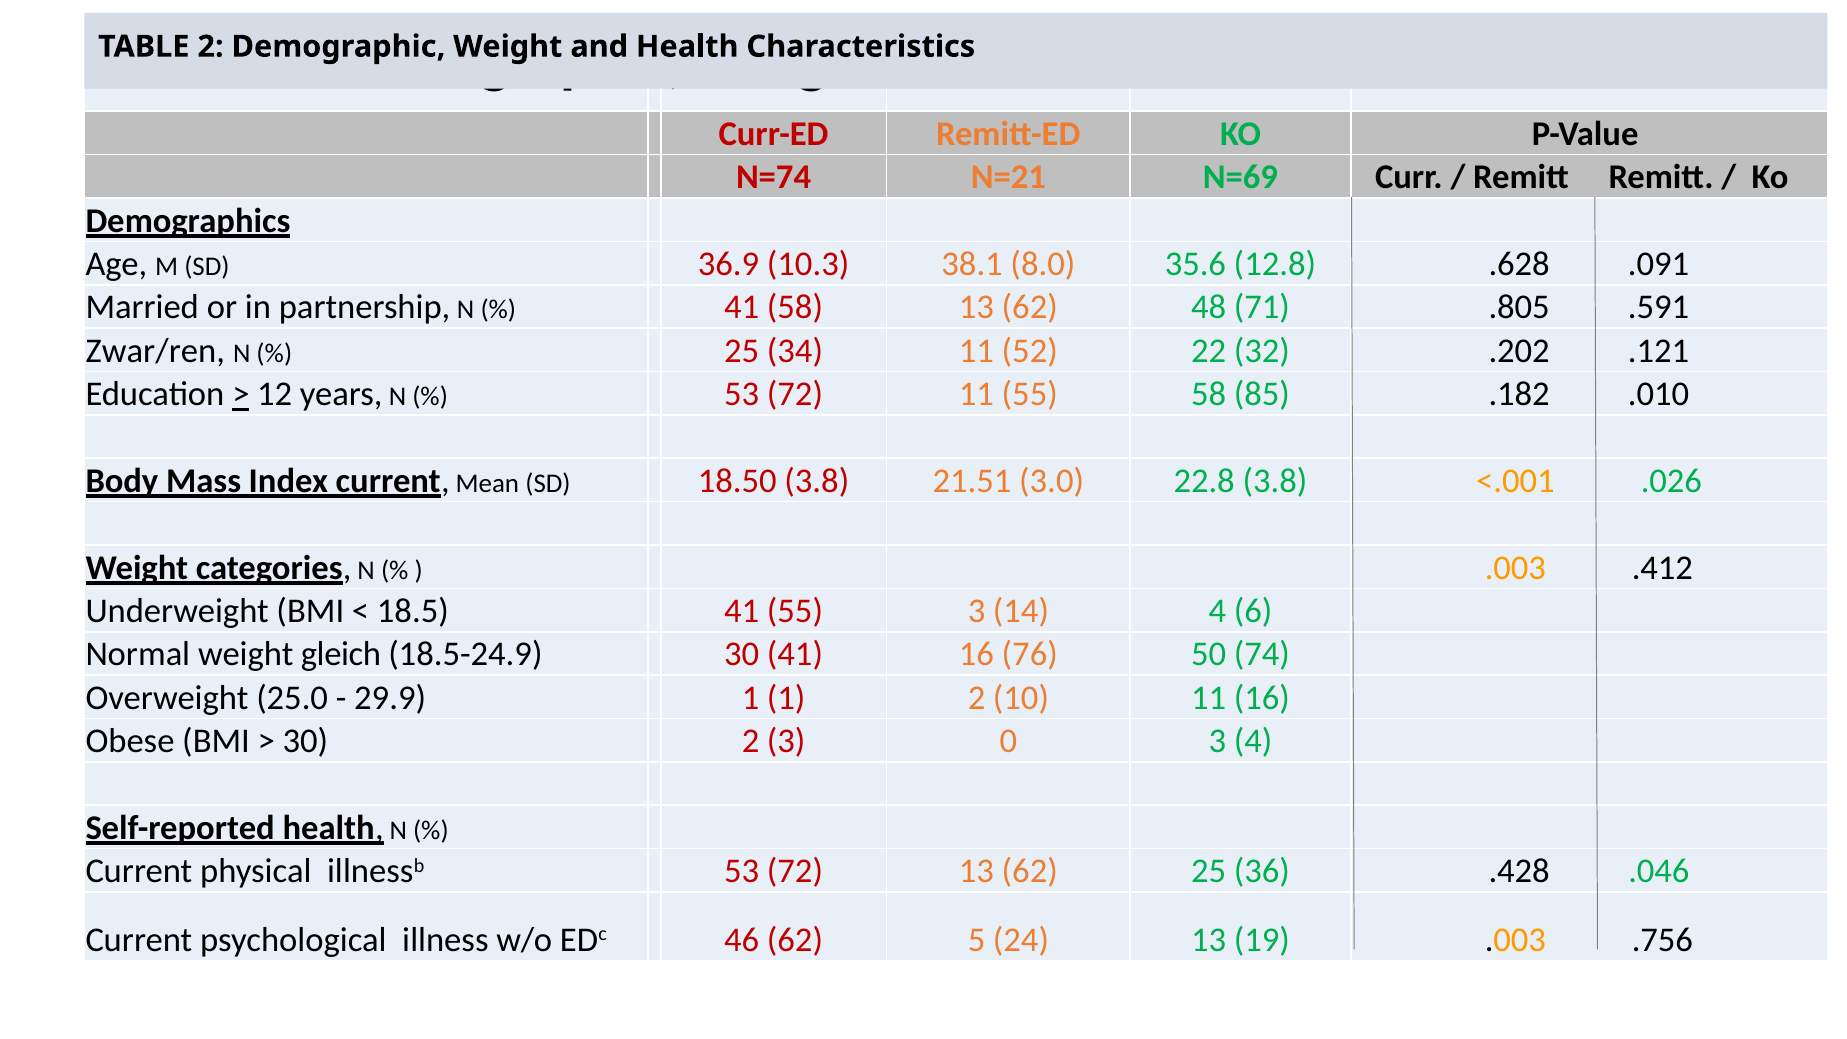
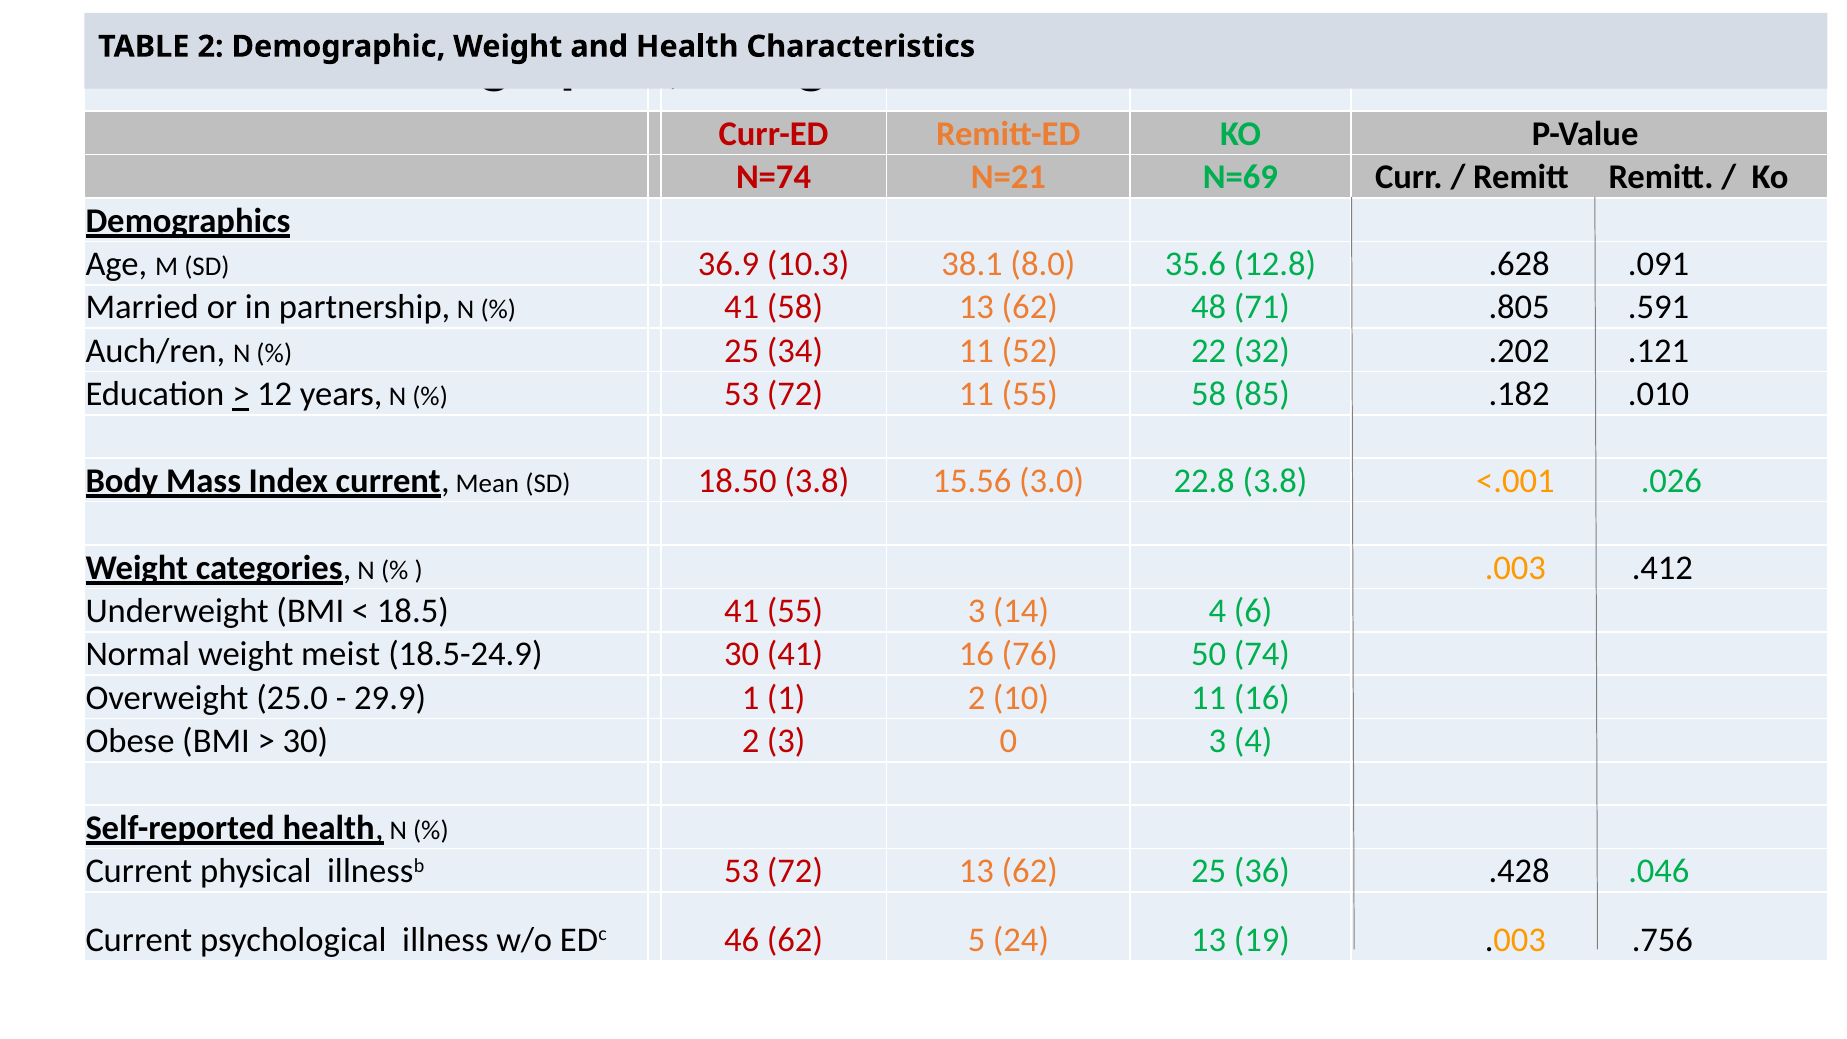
Zwar/ren: Zwar/ren -> Auch/ren (155, 351)
21.51: 21.51 -> 15.56 (972, 481)
gleich: gleich -> meist (341, 654)
